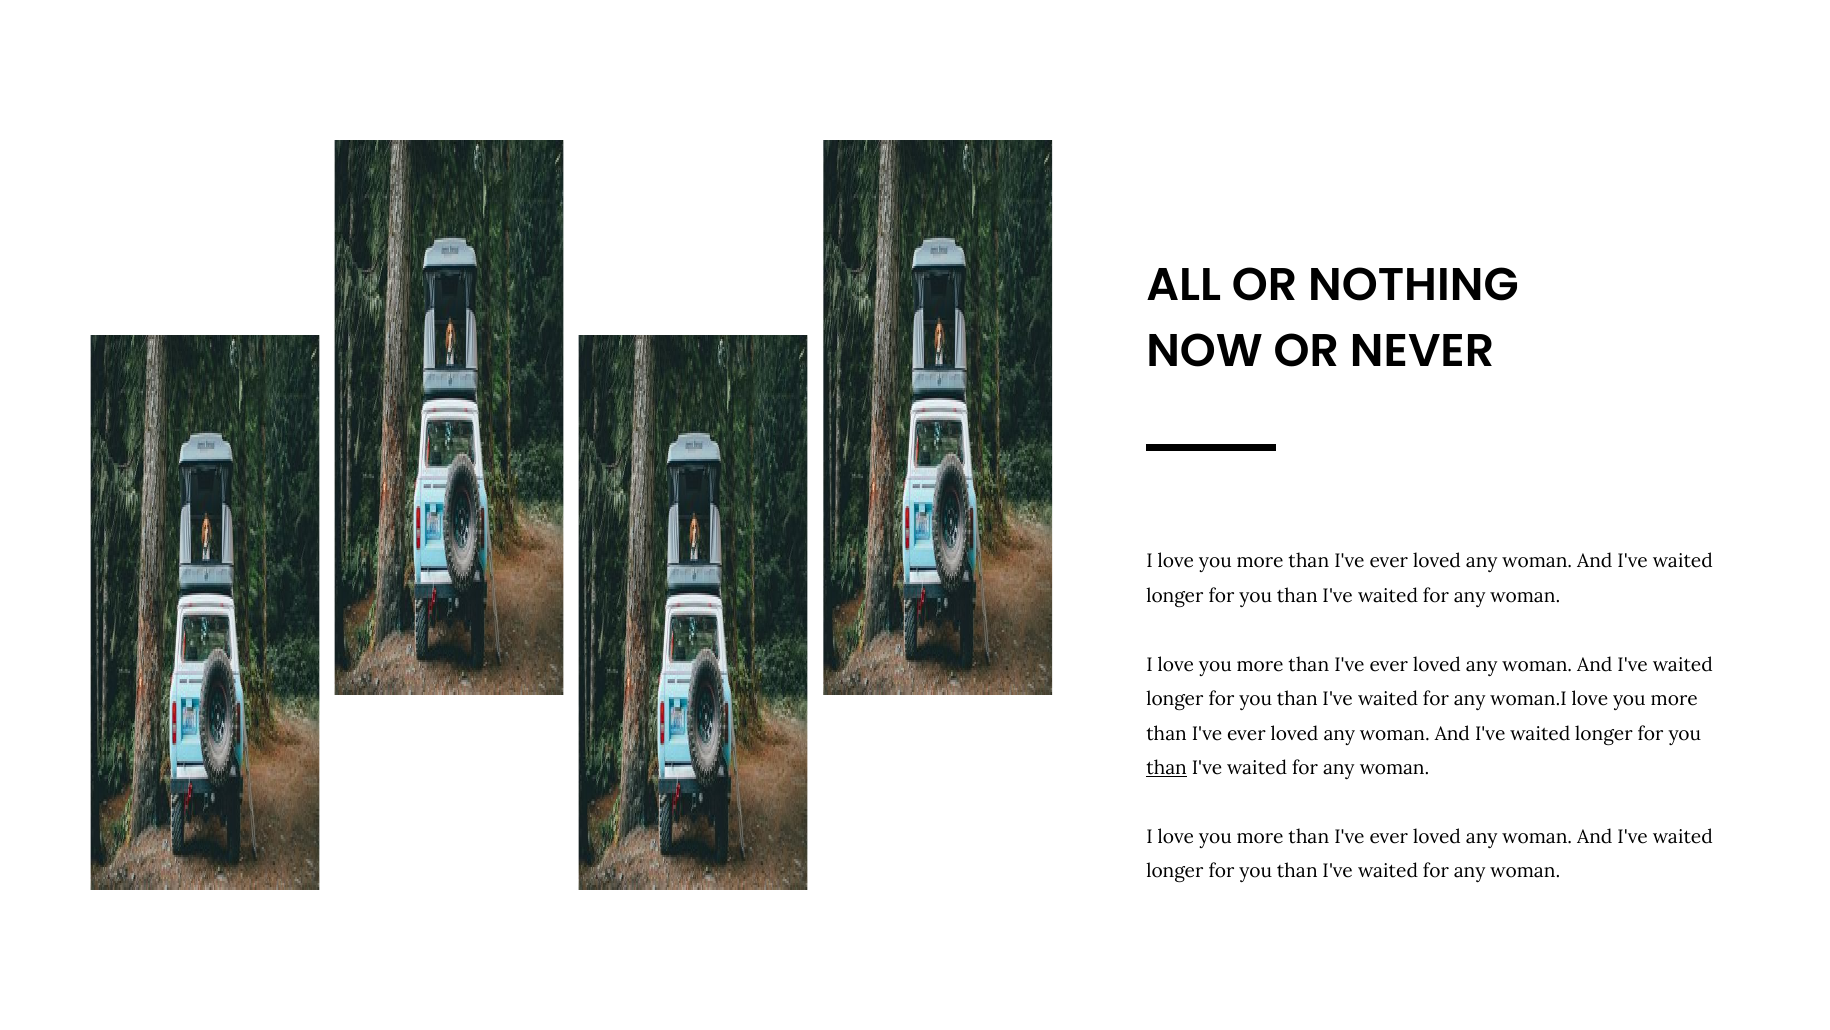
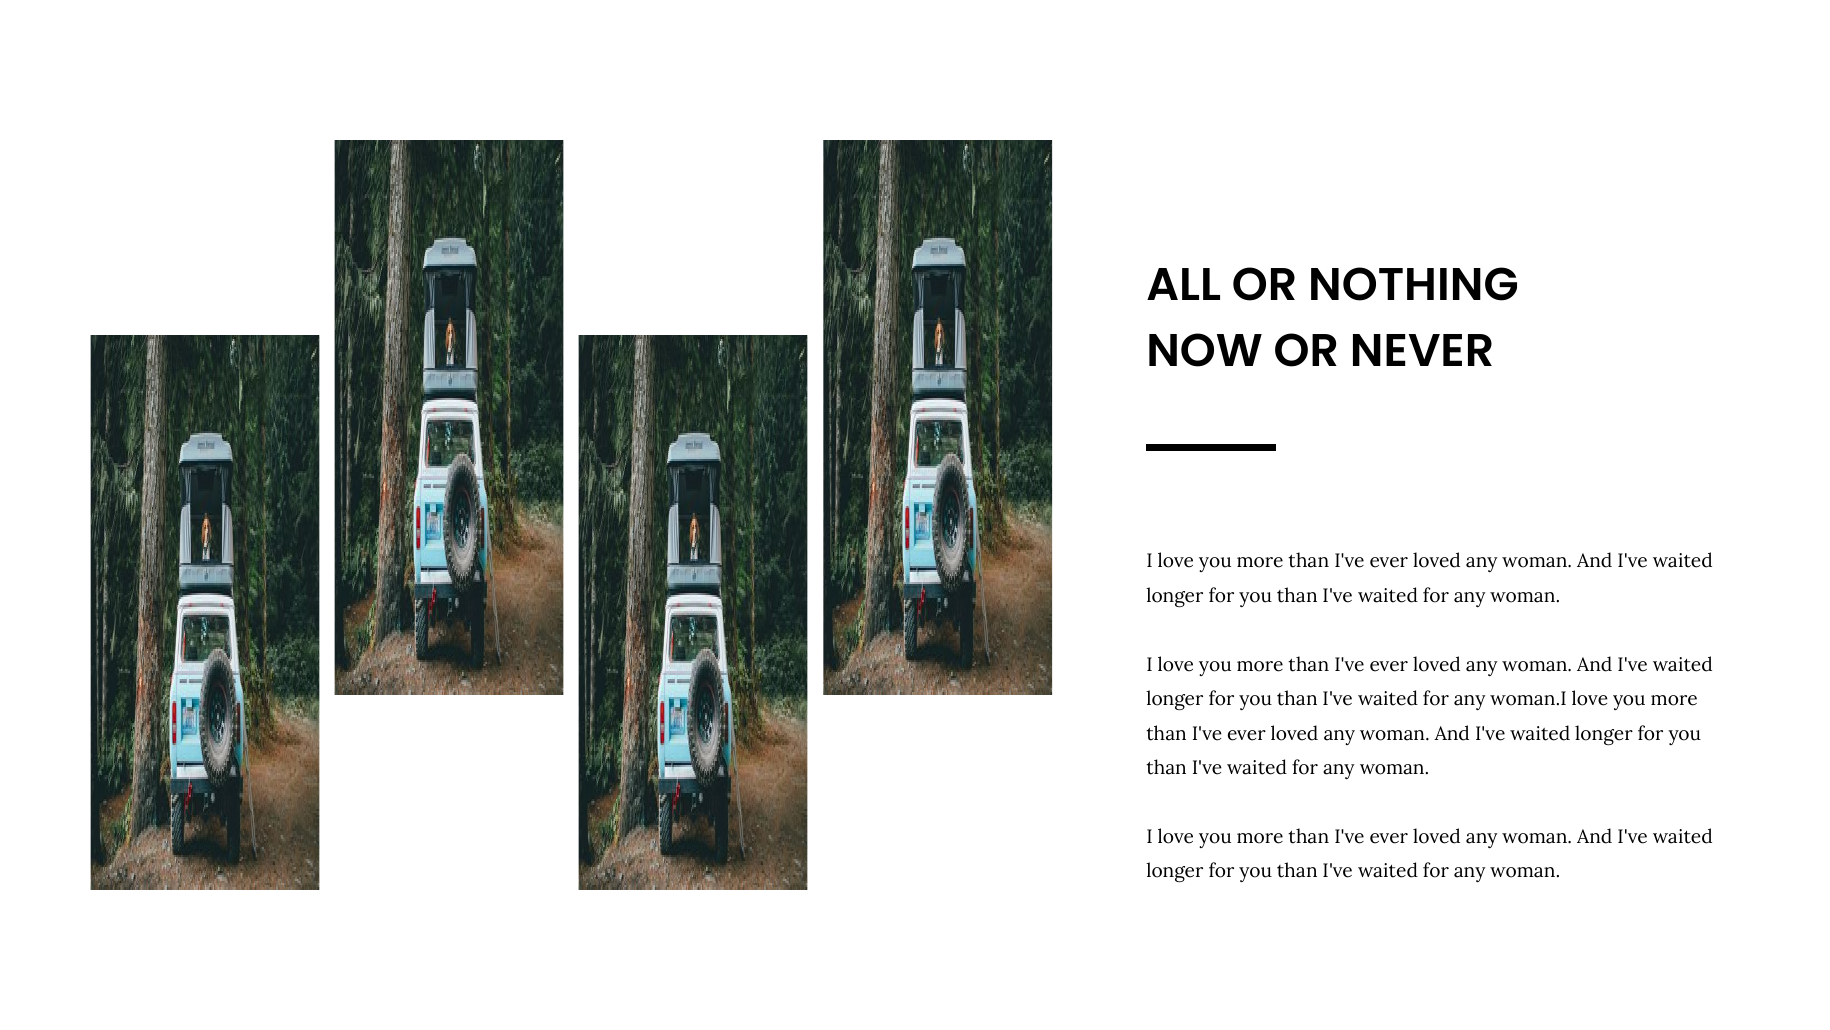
than underline: present -> none (1167, 768)
